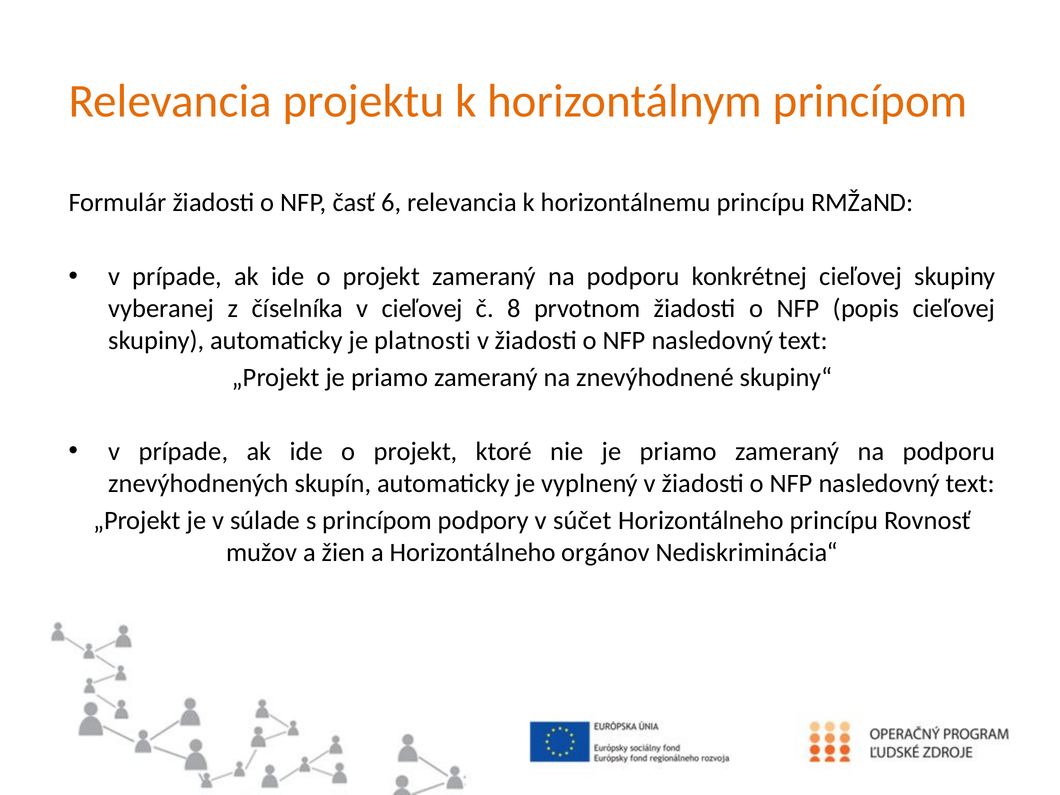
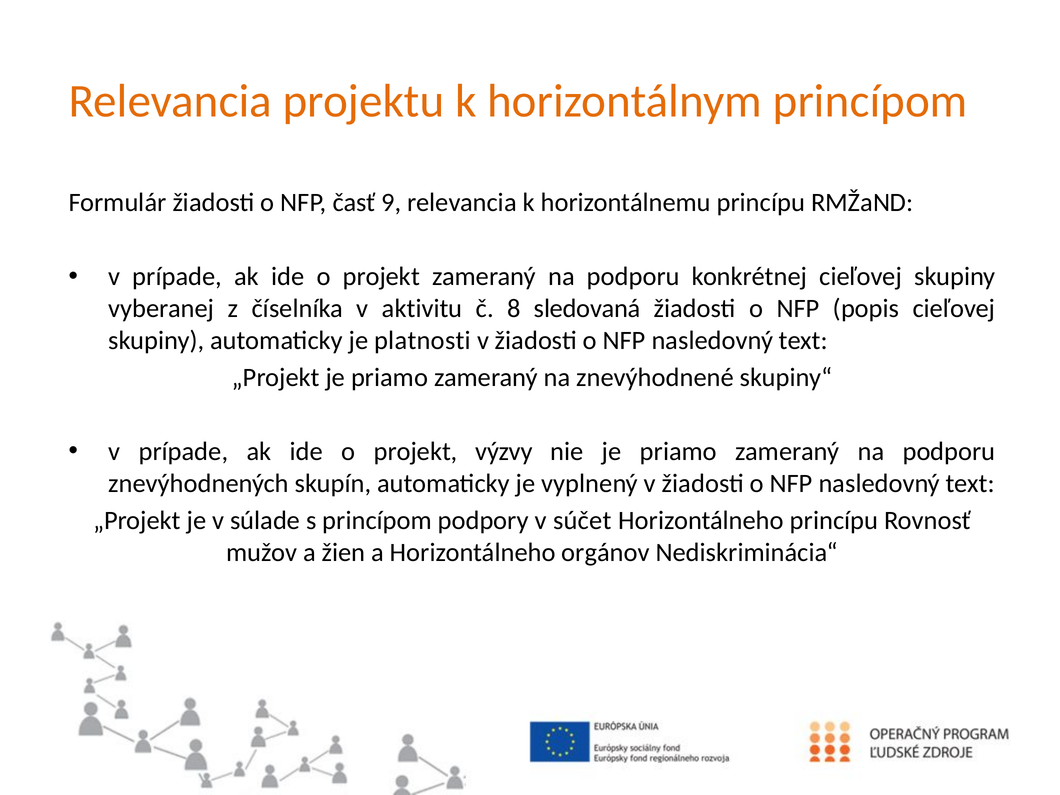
6: 6 -> 9 (391, 203)
v cieľovej: cieľovej -> aktivitu (422, 309)
prvotnom: prvotnom -> sledovaná (587, 309)
ktoré: ktoré -> výzvy (504, 452)
